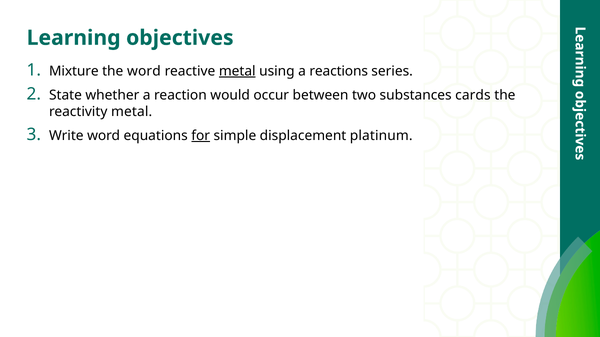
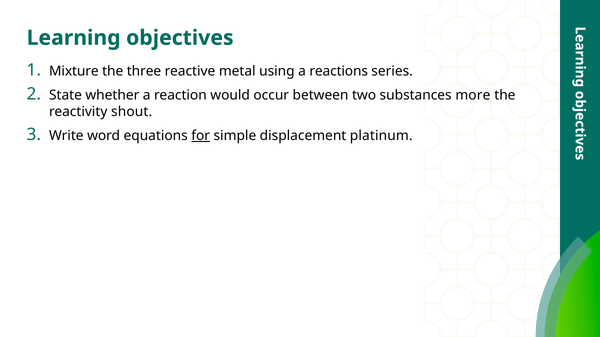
the word: word -> three (144, 71)
metal underline: present -> none (237, 71)
cards: cards -> more (473, 95)
reactivity metal: metal -> shout (132, 112)
